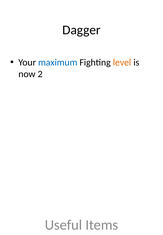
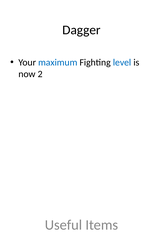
level colour: orange -> blue (122, 63)
